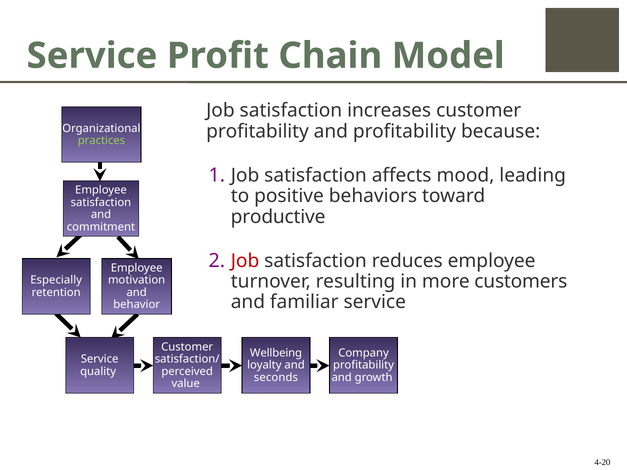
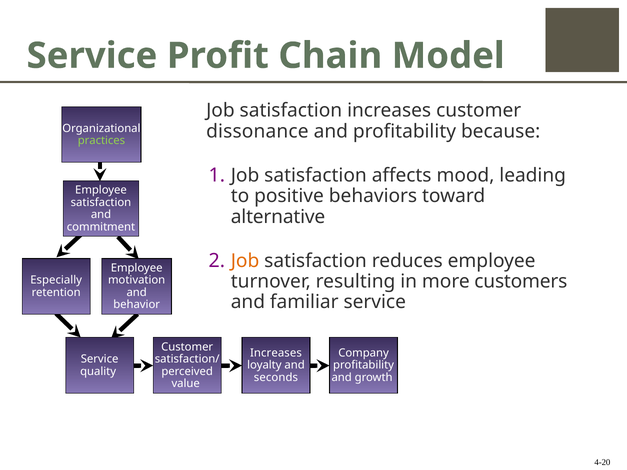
profitability: profitability -> dissonance (257, 131)
productive: productive -> alternative (278, 217)
Job colour: red -> orange (245, 261)
Wellbeing: Wellbeing -> Increases (276, 353)
